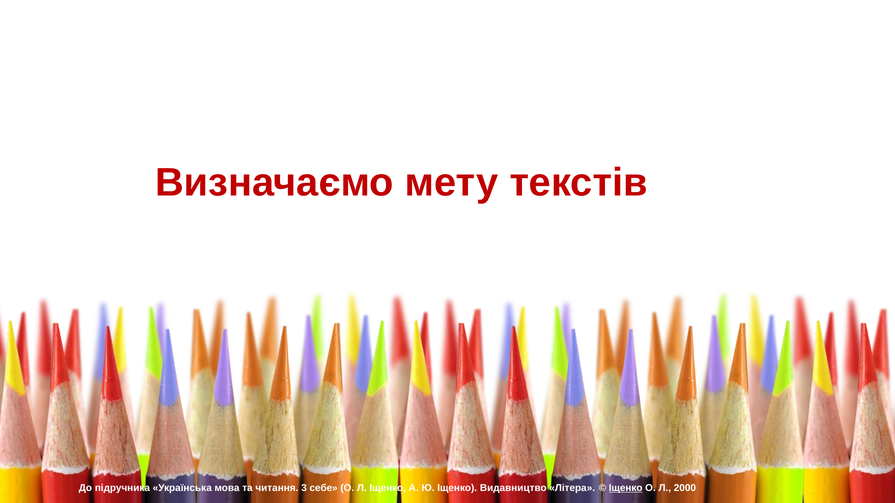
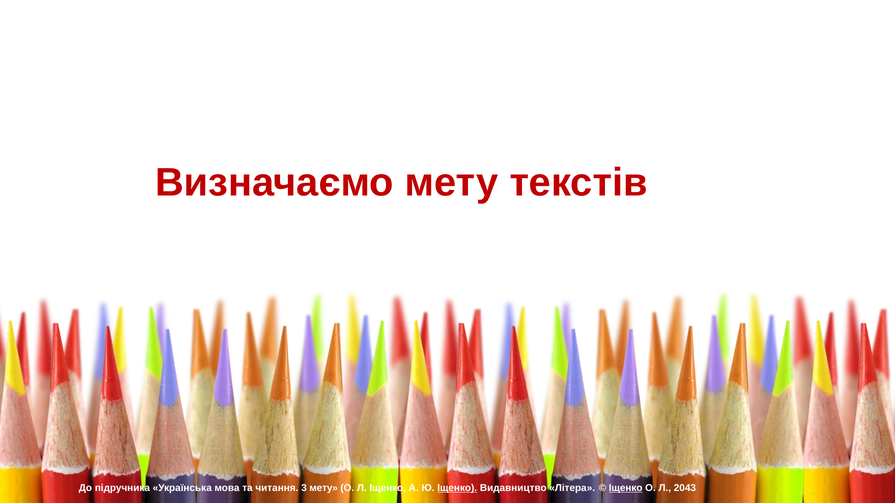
3 себе: себе -> мету (324, 488)
Іщенко underline: none -> present (457, 488)
2000: 2000 -> 2043 (685, 488)
